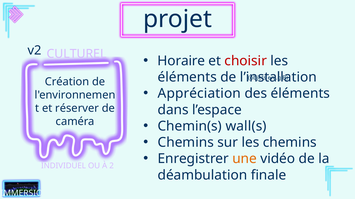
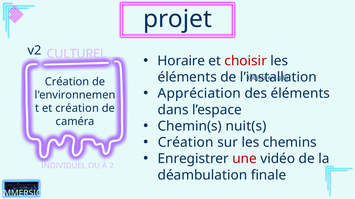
et réserver: réserver -> création (77, 109)
wall(s: wall(s -> nuit(s (246, 127)
Chemins: Chemins -> Création (186, 143)
une colour: orange -> red (245, 159)
